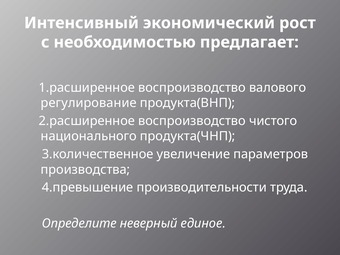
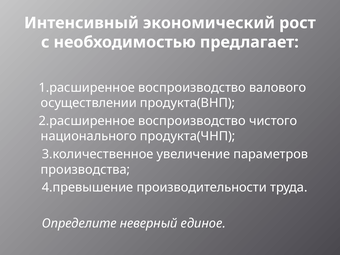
регулирование: регулирование -> осуществлении (89, 103)
